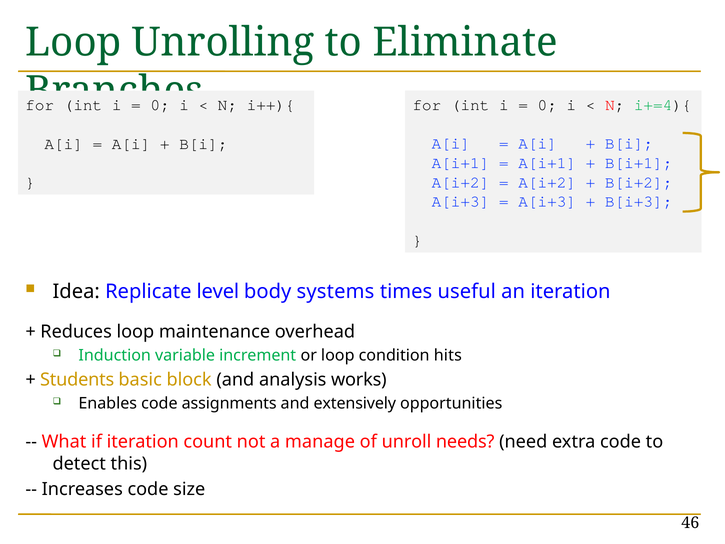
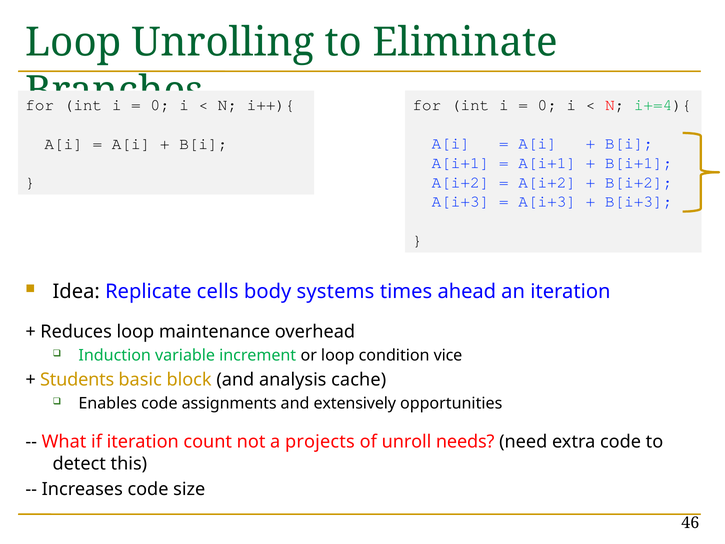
level: level -> cells (218, 291)
useful: useful -> ahead (467, 291)
hits: hits -> vice (448, 355)
works: works -> cache (359, 380)
manage: manage -> projects (320, 442)
